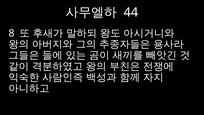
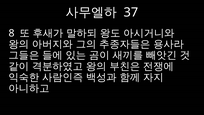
44: 44 -> 37 (131, 12)
